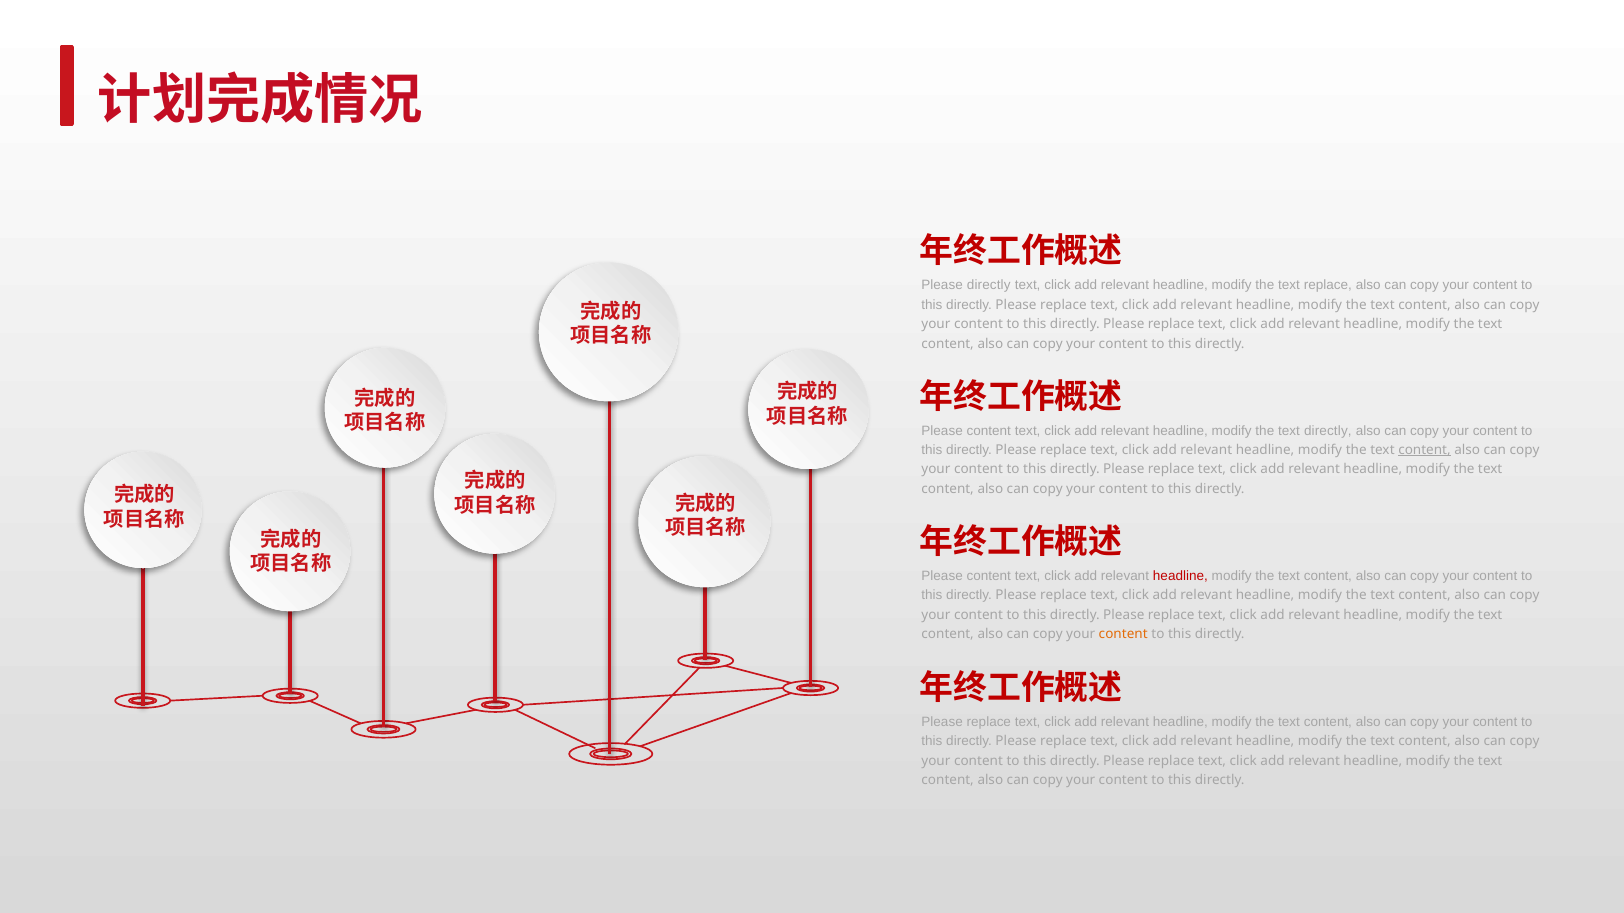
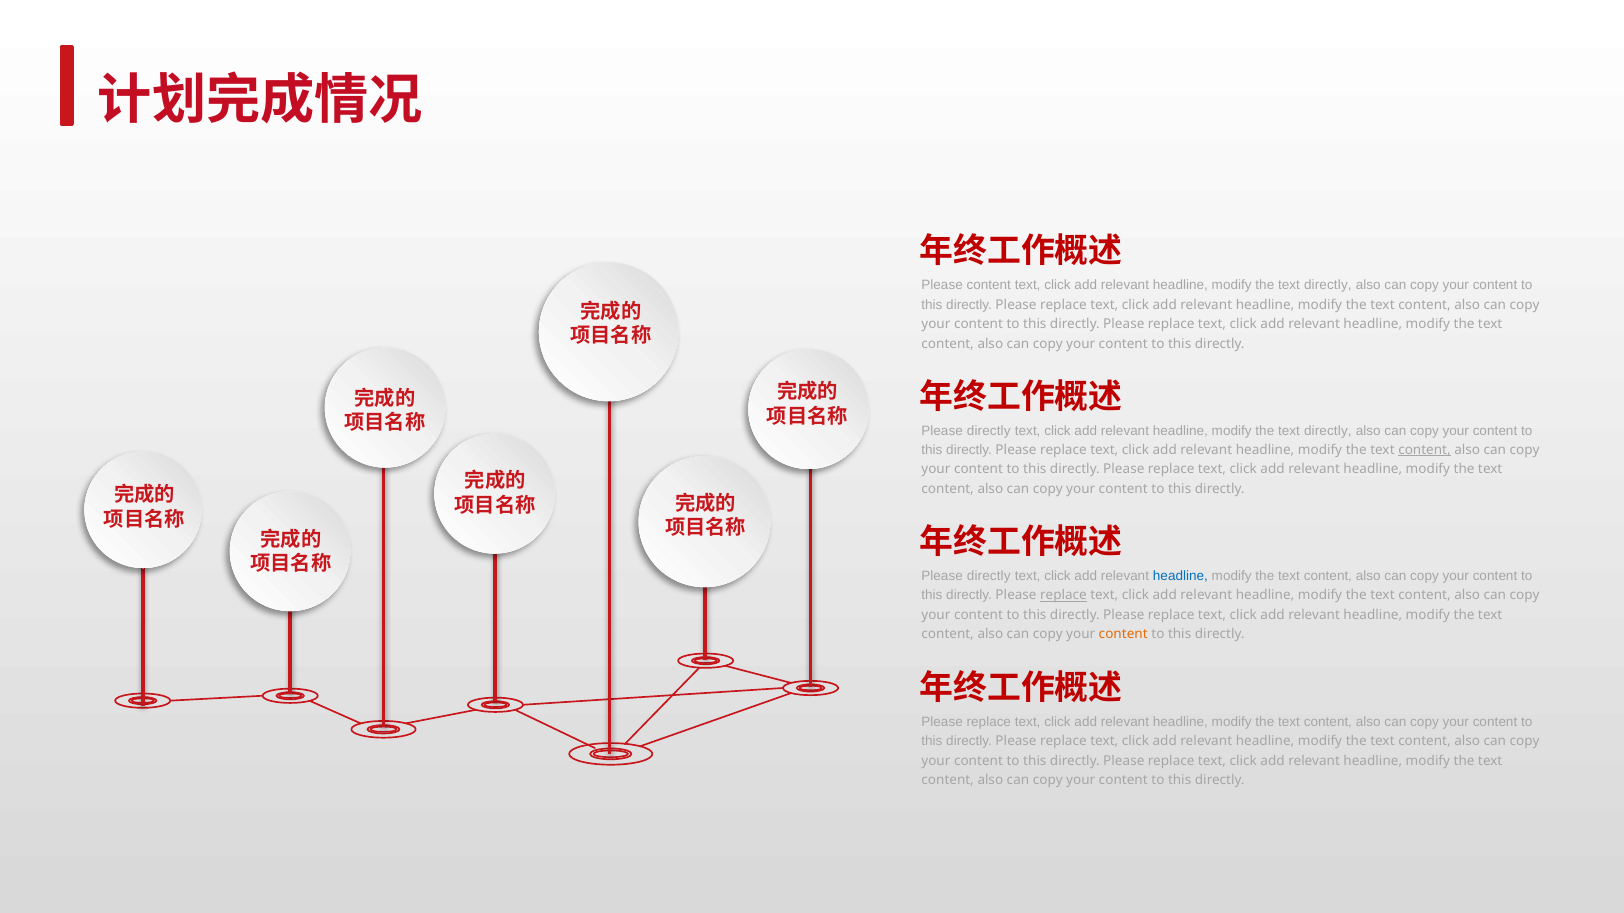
Please directly: directly -> content (989, 286)
replace: replace -> directly (1328, 286)
content: content -> directly (989, 431)
content: content -> directly (989, 576)
headline colour: red -> blue (1180, 576)
replace underline: none -> present (1063, 596)
